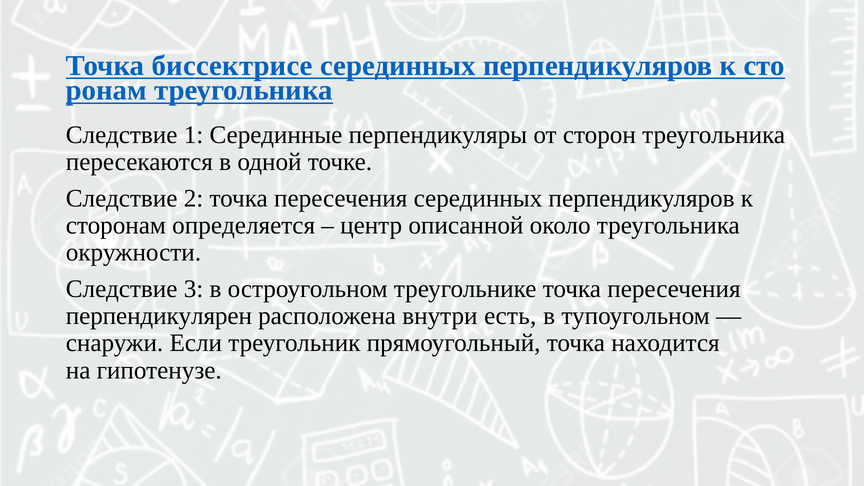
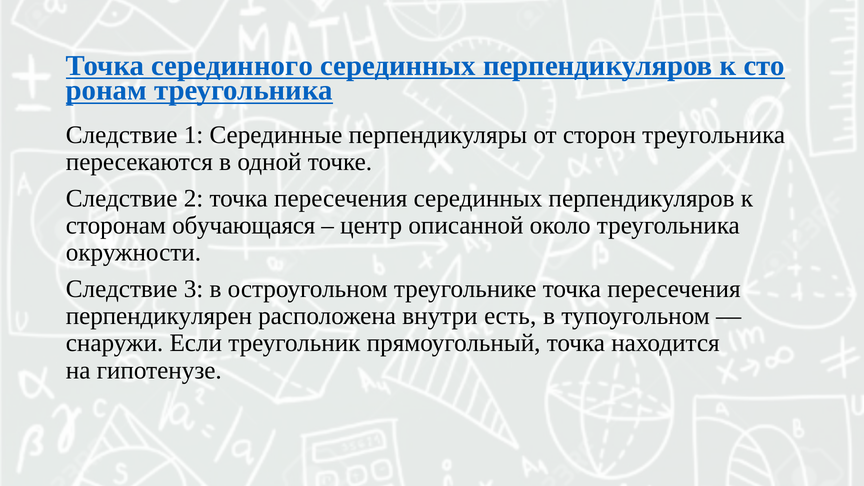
биссектрисе: биссектрисе -> серединного (232, 65)
определяется: определяется -> обучающаяся (244, 225)
